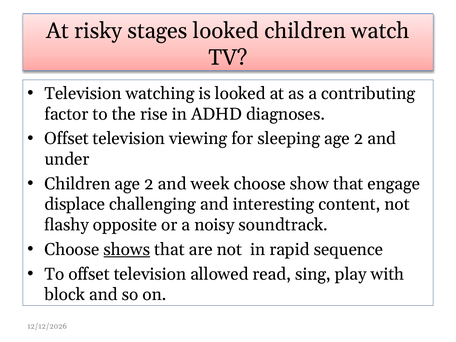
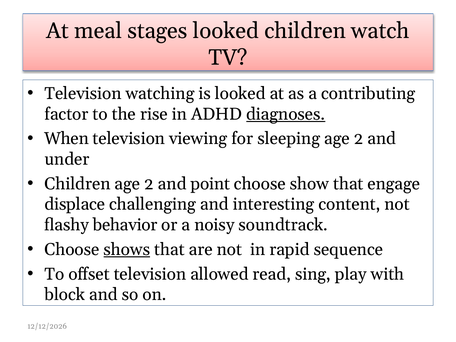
risky: risky -> meal (98, 31)
diagnoses underline: none -> present (286, 114)
Offset: Offset -> When (67, 139)
week: week -> point (210, 184)
opposite: opposite -> behavior (125, 225)
